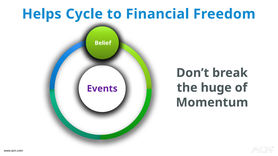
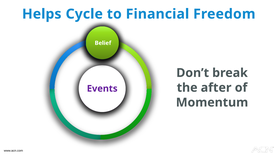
huge: huge -> after (216, 88)
